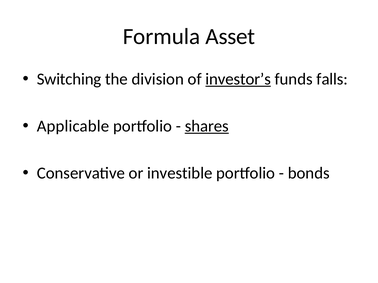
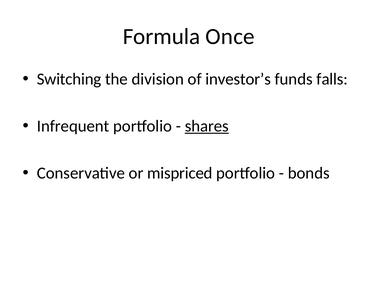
Asset: Asset -> Once (230, 37)
investor’s underline: present -> none (238, 79)
Applicable: Applicable -> Infrequent (73, 126)
investible: investible -> mispriced (180, 173)
